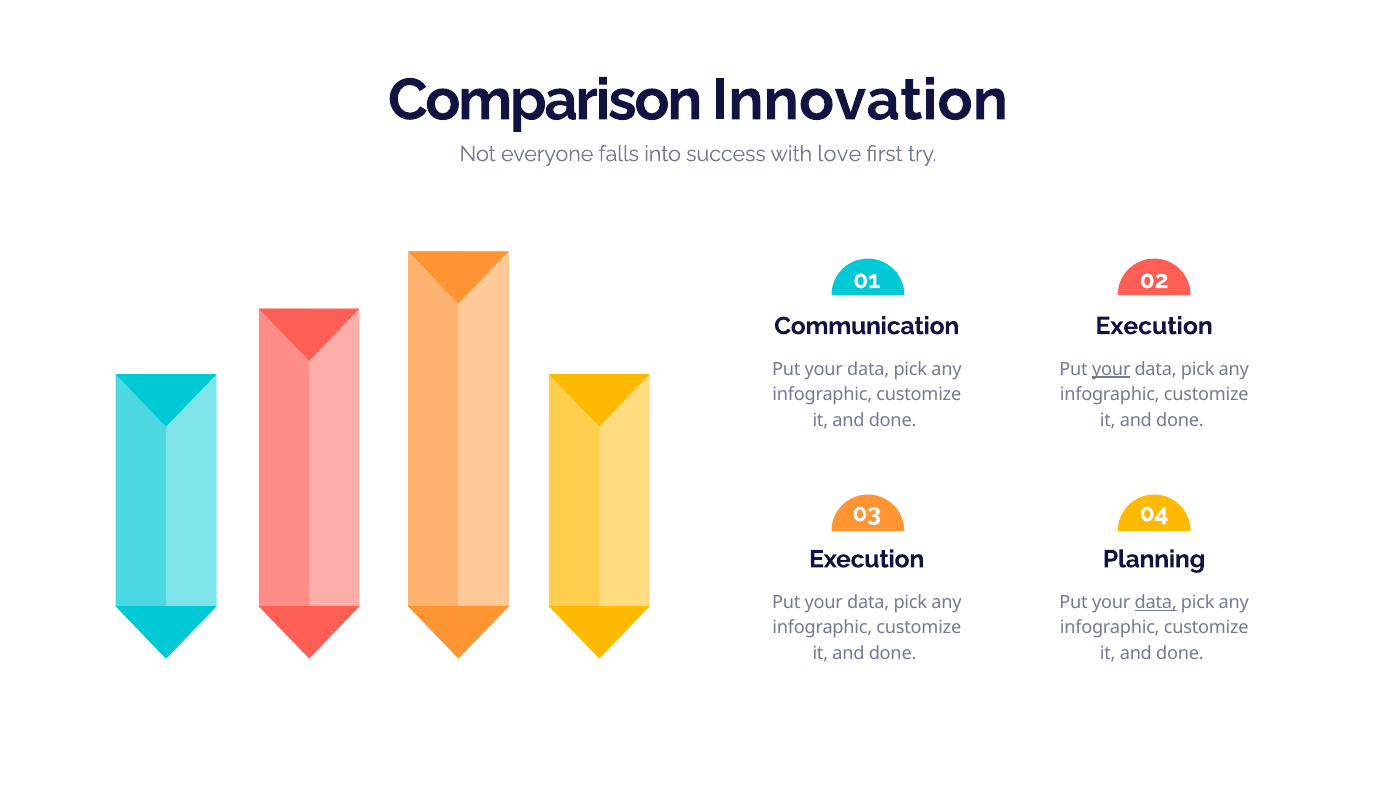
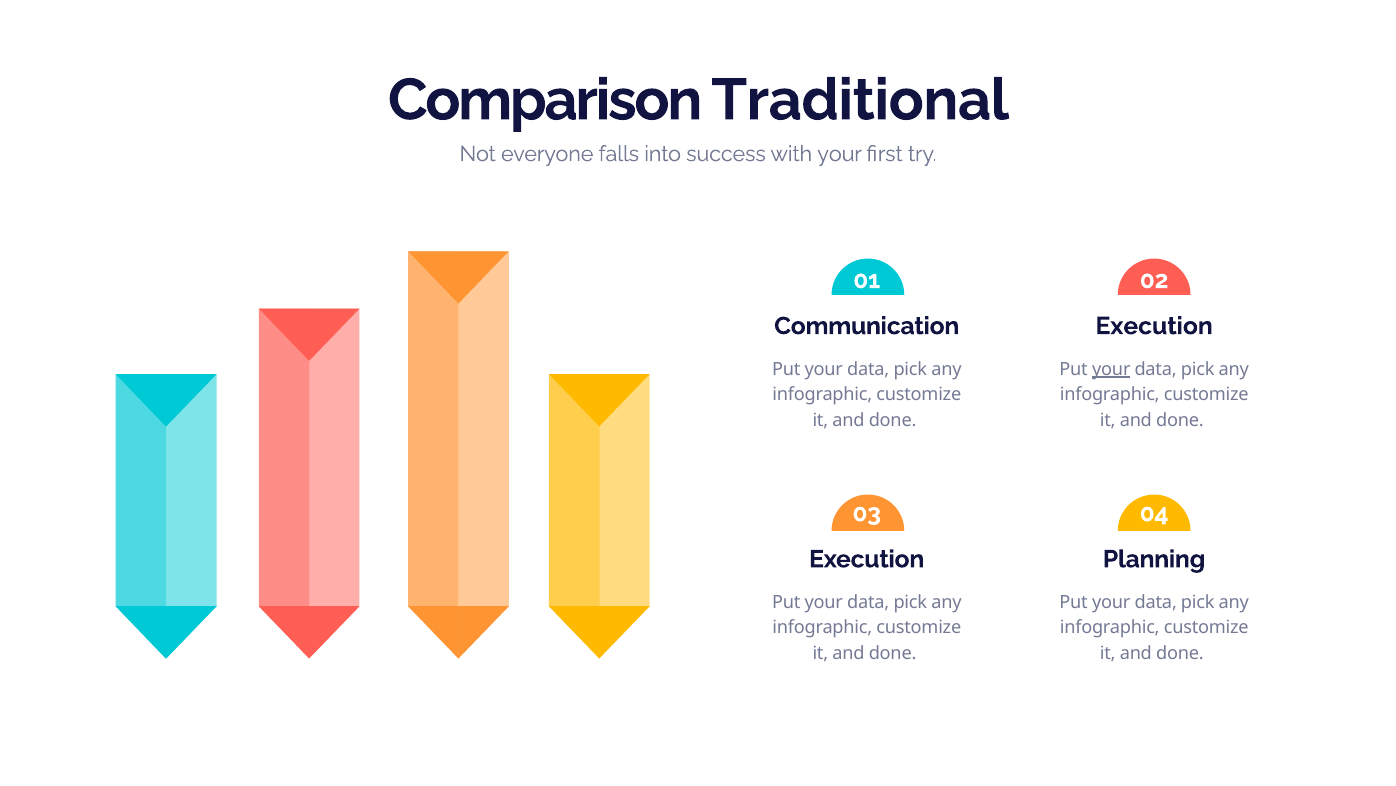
Innovation: Innovation -> Traditional (860, 100)
with love: love -> your (840, 154)
data underline: present -> none (1156, 602)
